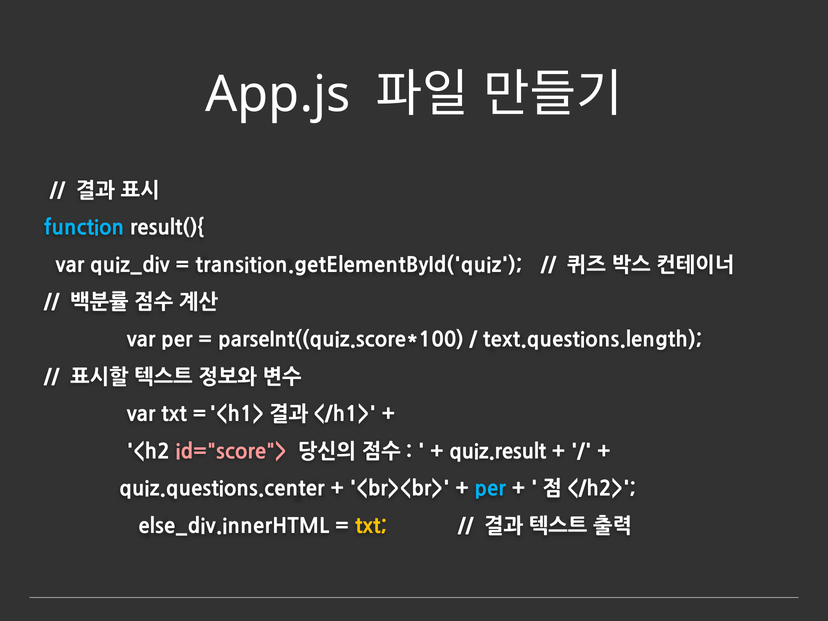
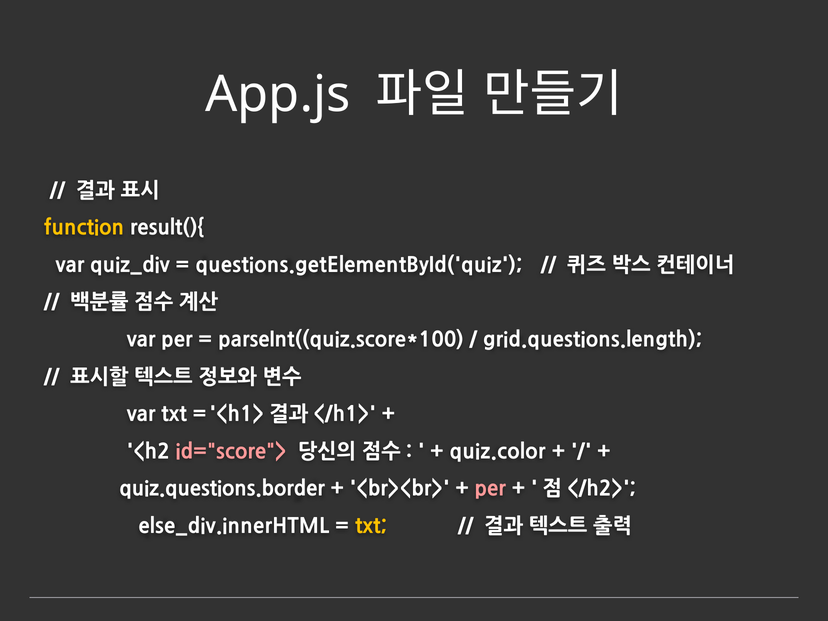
function colour: light blue -> yellow (84, 228)
transition.getElementById('quiz: transition.getElementById('quiz -> questions.getElementById('quiz (359, 265)
text.questions.length: text.questions.length -> grid.questions.length (593, 340)
quiz.result: quiz.result -> quiz.color (498, 452)
quiz.questions.center: quiz.questions.center -> quiz.questions.border (222, 489)
per colour: light blue -> pink (490, 489)
